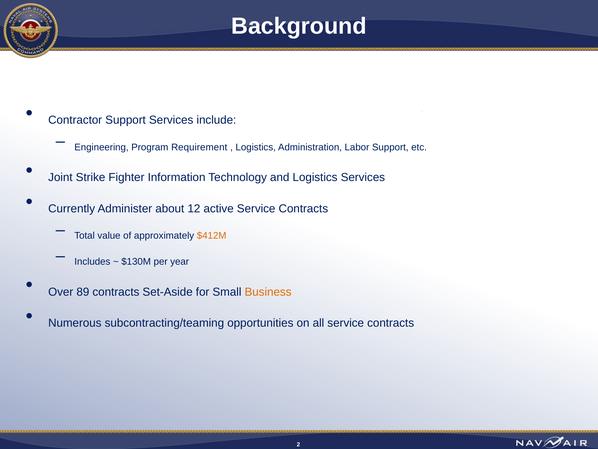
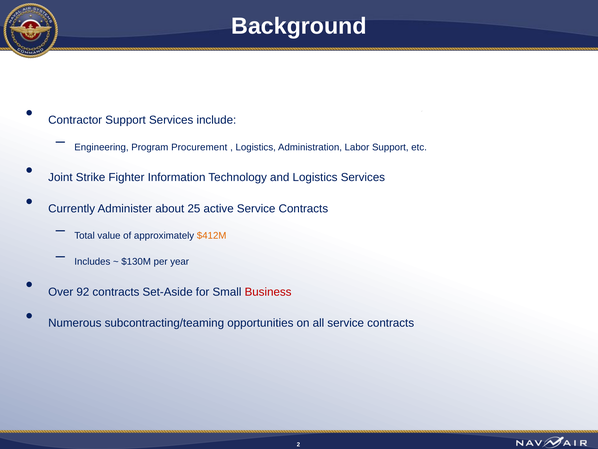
Requirement: Requirement -> Procurement (199, 147)
12: 12 -> 25 (194, 208)
89: 89 -> 92 (83, 292)
Business colour: orange -> red (268, 292)
